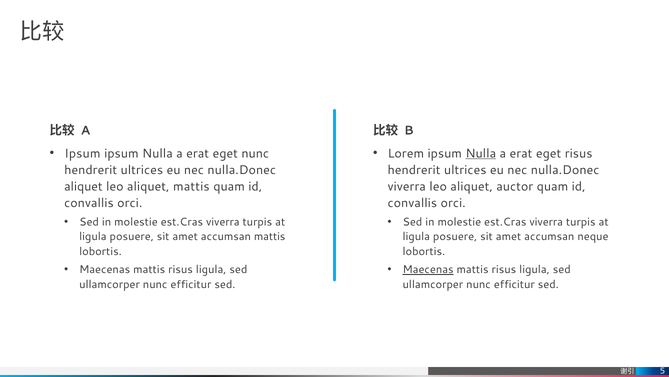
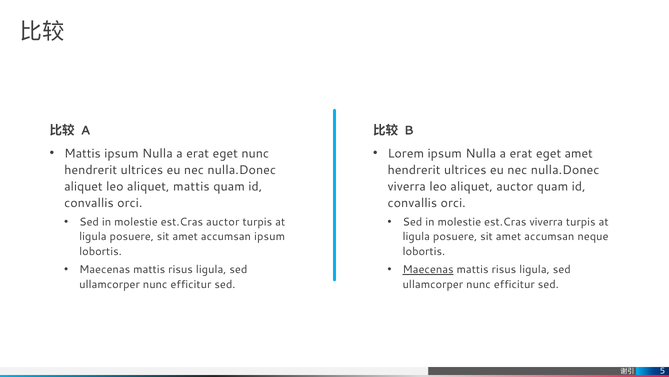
Ipsum: Ipsum -> Mattis (83, 153)
Nulla underline: present -> none (481, 153)
eget risus: risus -> amet (579, 153)
viverra: viverra -> auctor (223, 222)
accumsan mattis: mattis -> ipsum (270, 236)
